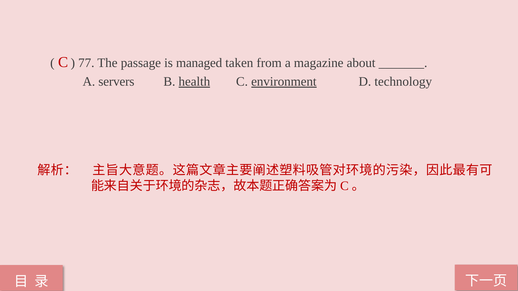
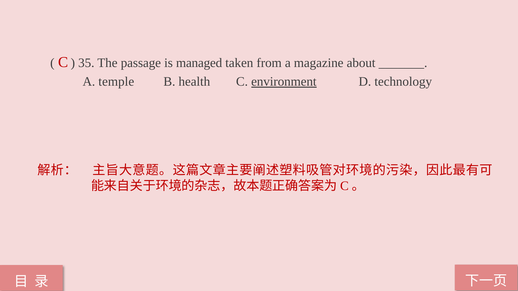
77: 77 -> 35 (86, 63)
servers: servers -> temple (116, 82)
health underline: present -> none (194, 82)
